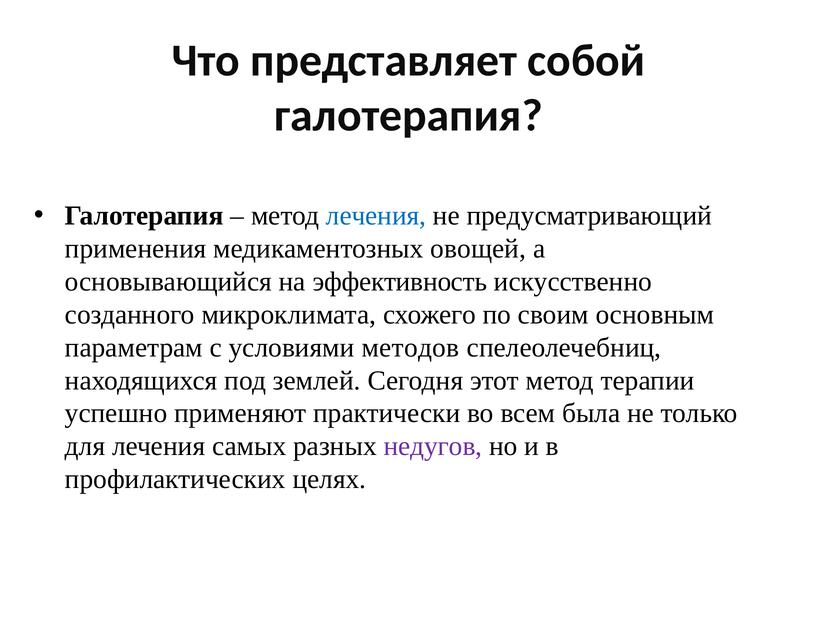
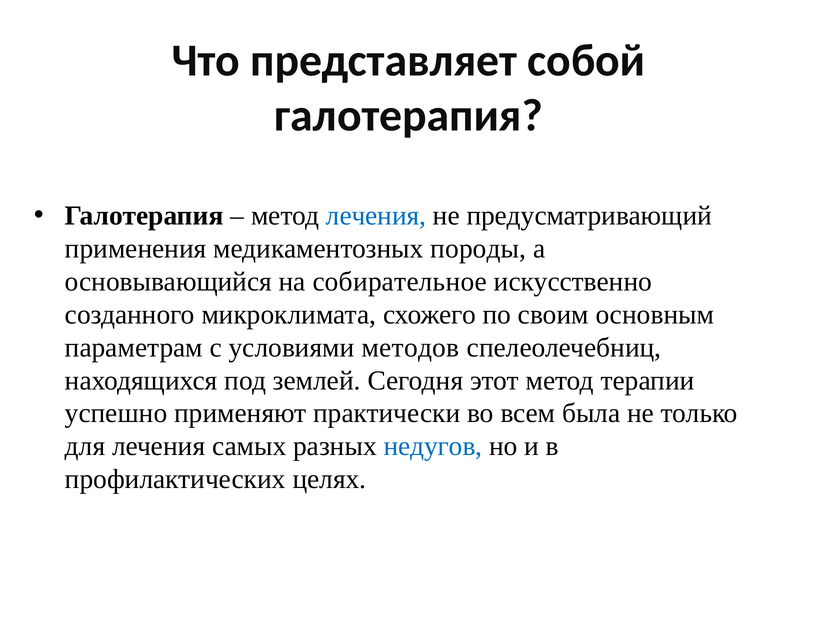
овощей: овощей -> породы (478, 249)
эффективность: эффективность -> собирательное (400, 282)
недугов colour: purple -> blue (433, 446)
